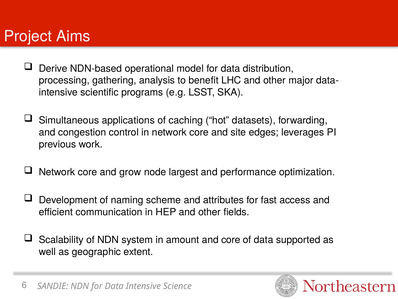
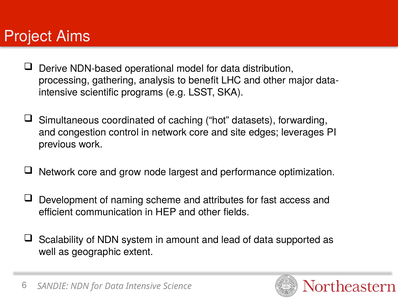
applications: applications -> coordinated (128, 120)
and core: core -> lead (231, 239)
